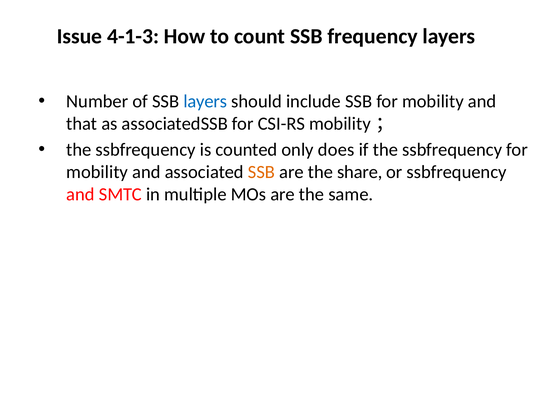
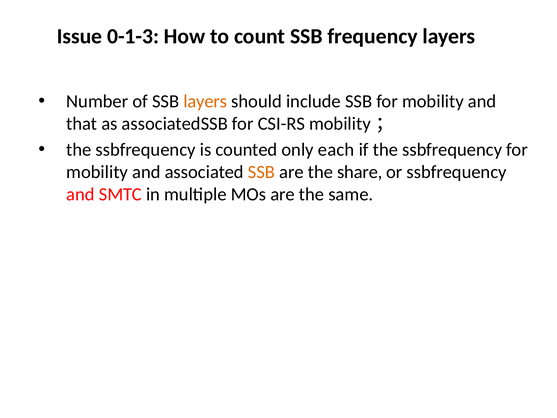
4-1-3: 4-1-3 -> 0-1-3 (133, 36)
layers colour: blue -> orange (205, 101)
does: does -> each (336, 150)
